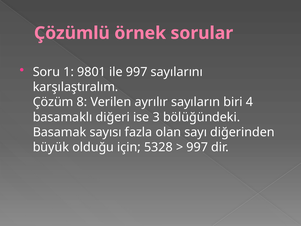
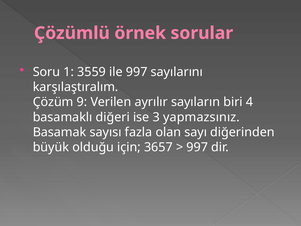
9801: 9801 -> 3559 (92, 72)
8: 8 -> 9 (82, 102)
bölüğündeki: bölüğündeki -> yapmazsınız (202, 117)
5328: 5328 -> 3657 (158, 147)
